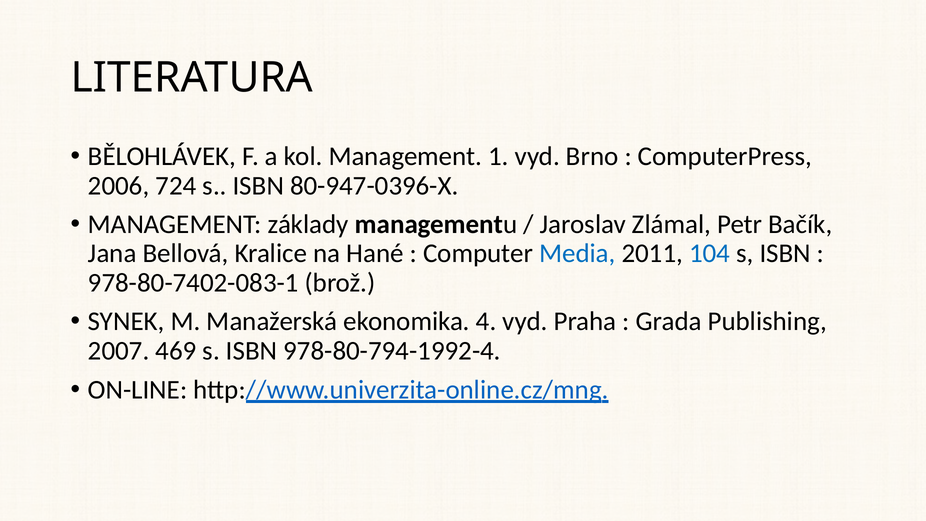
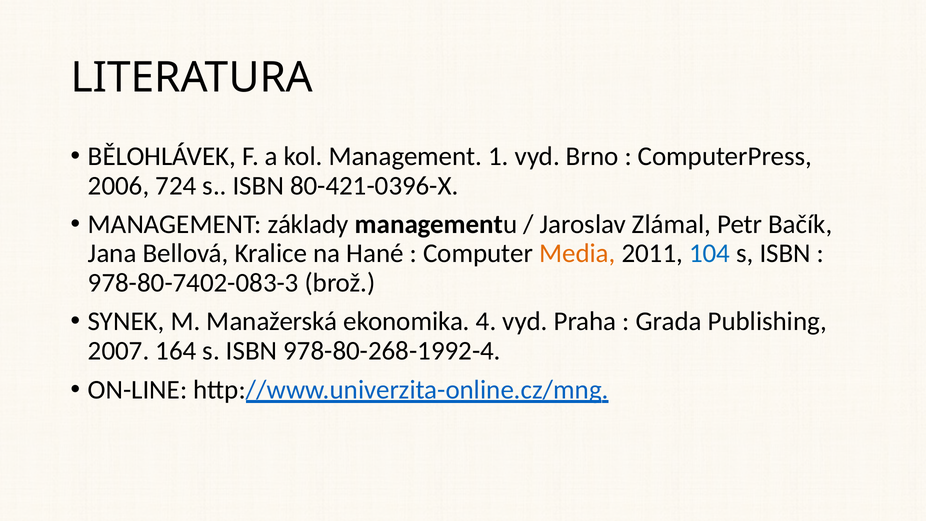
80-947-0396-X: 80-947-0396-X -> 80-421-0396-X (374, 186)
Media colour: blue -> orange (577, 254)
978-80-7402-083-1: 978-80-7402-083-1 -> 978-80-7402-083-3 (193, 283)
469: 469 -> 164 (176, 351)
978-80-794-1992-4: 978-80-794-1992-4 -> 978-80-268-1992-4 (392, 351)
